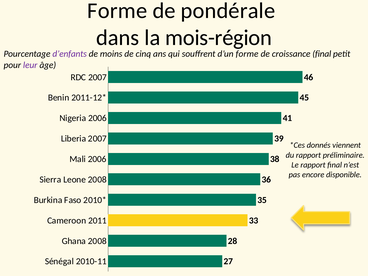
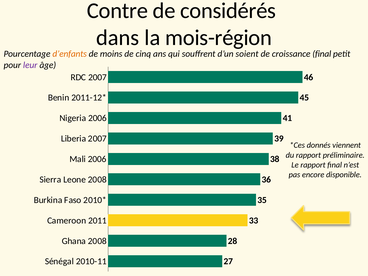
Forme: Forme -> Contre (117, 11)
pondérale: pondérale -> considérés (228, 11)
d’enfants colour: purple -> orange (70, 54)
d’un forme: forme -> soient (247, 54)
